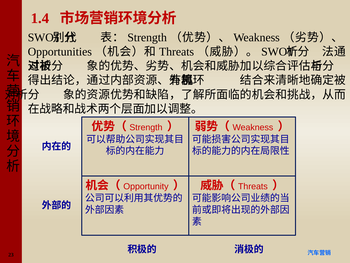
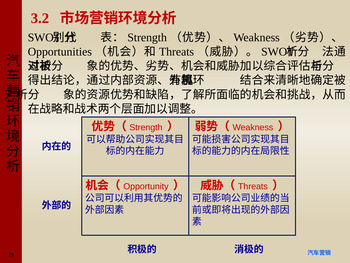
1.4: 1.4 -> 3.2 (40, 18)
